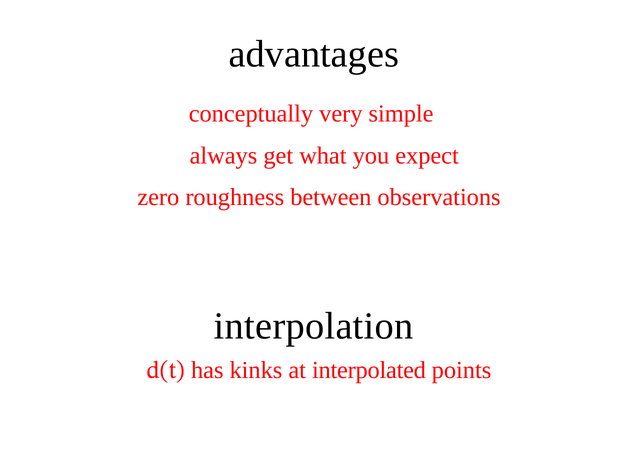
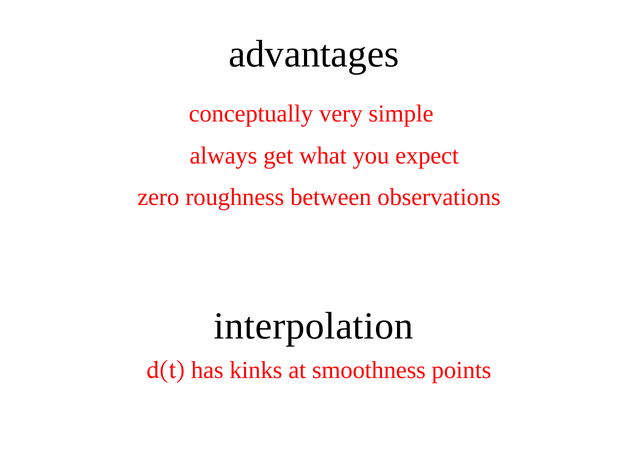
interpolated: interpolated -> smoothness (369, 370)
